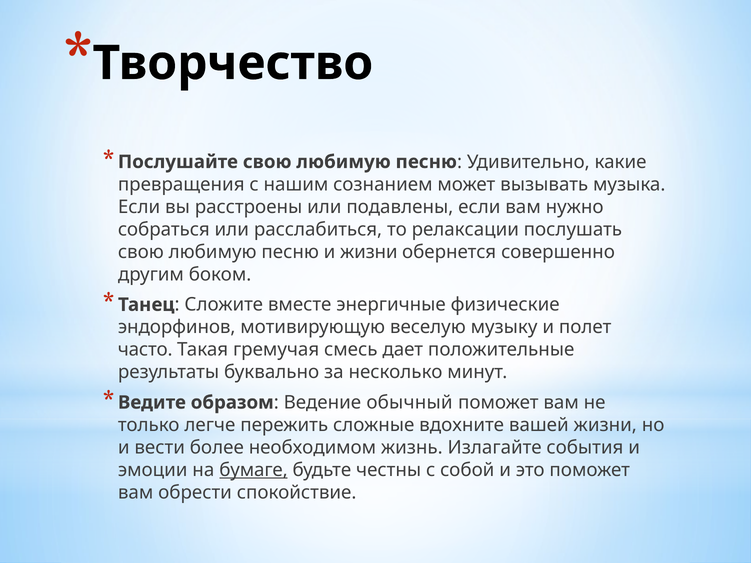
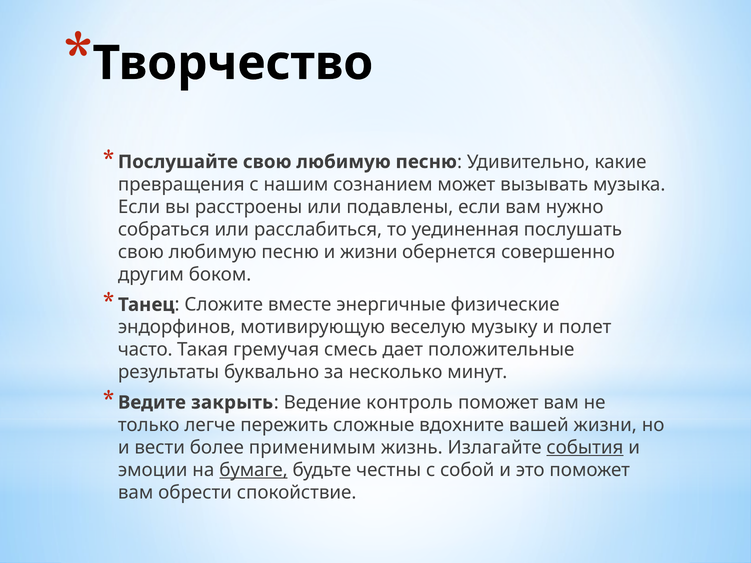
релаксации: релаксации -> уединенная (465, 230)
образом: образом -> закрыть (232, 403)
обычный: обычный -> контроль (409, 403)
необходимом: необходимом -> применимым (312, 448)
события underline: none -> present (585, 448)
